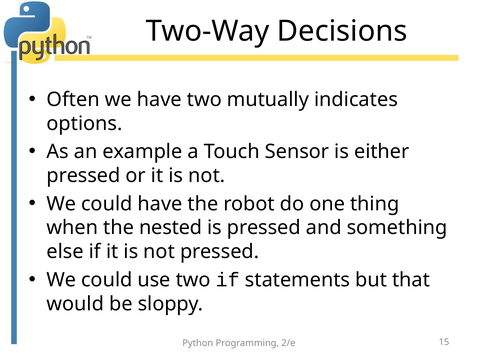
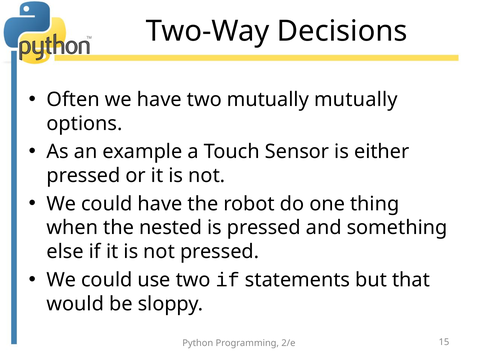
mutually indicates: indicates -> mutually (356, 99)
